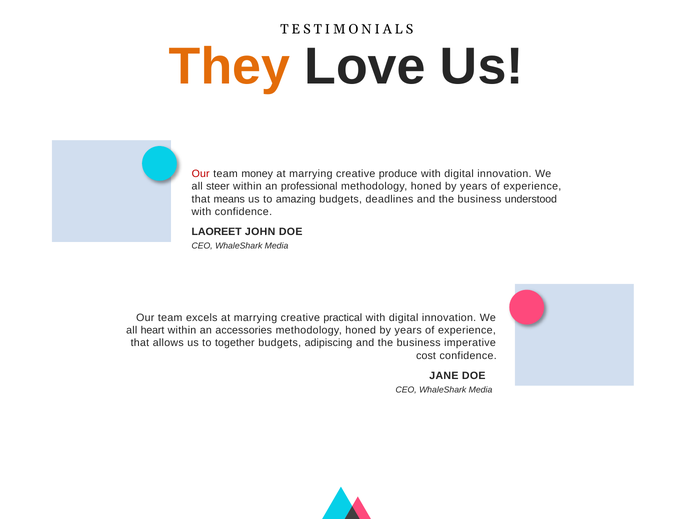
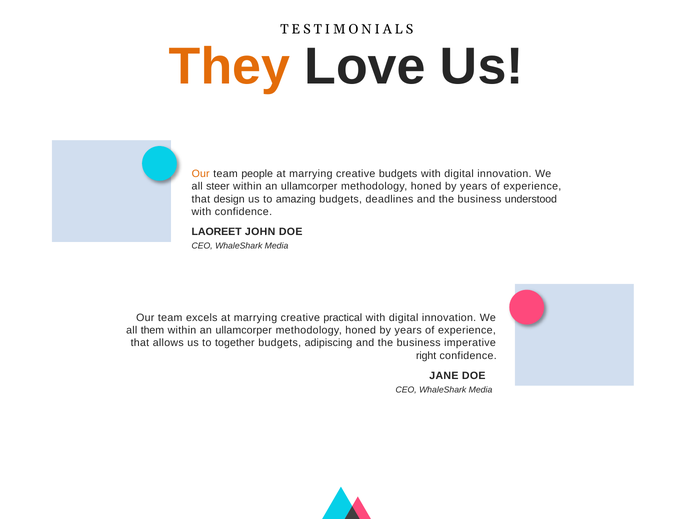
Our colour: red -> orange (201, 174)
money: money -> people (257, 174)
creative produce: produce -> budgets (398, 174)
professional: professional -> ullamcorper (309, 187)
means: means -> design (229, 199)
heart: heart -> them (152, 331)
accessories: accessories -> ullamcorper (244, 331)
cost: cost -> right (426, 356)
